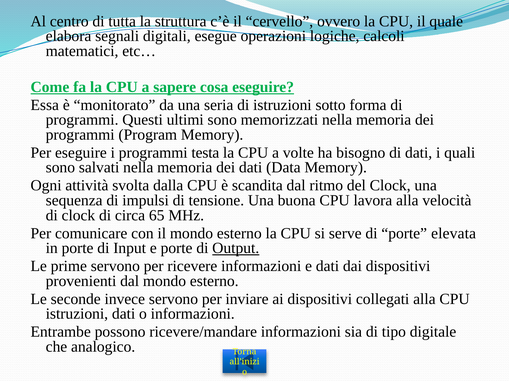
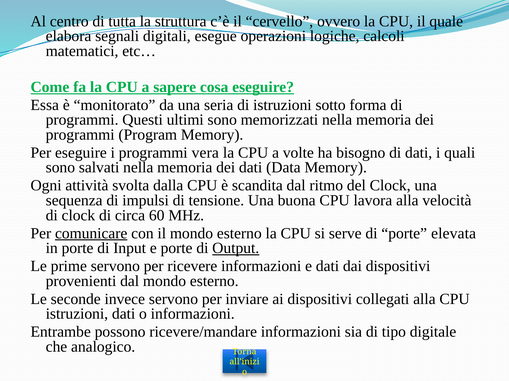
testa: testa -> vera (205, 153)
65: 65 -> 60 (157, 216)
comunicare underline: none -> present (91, 234)
